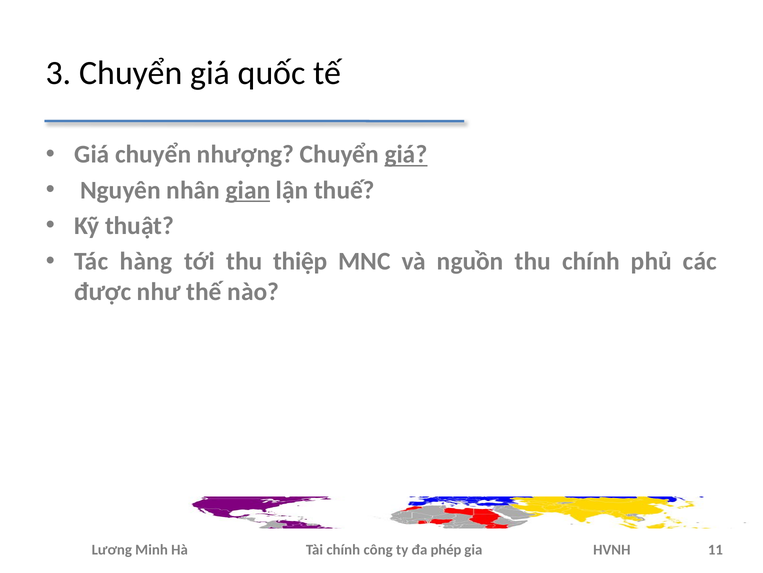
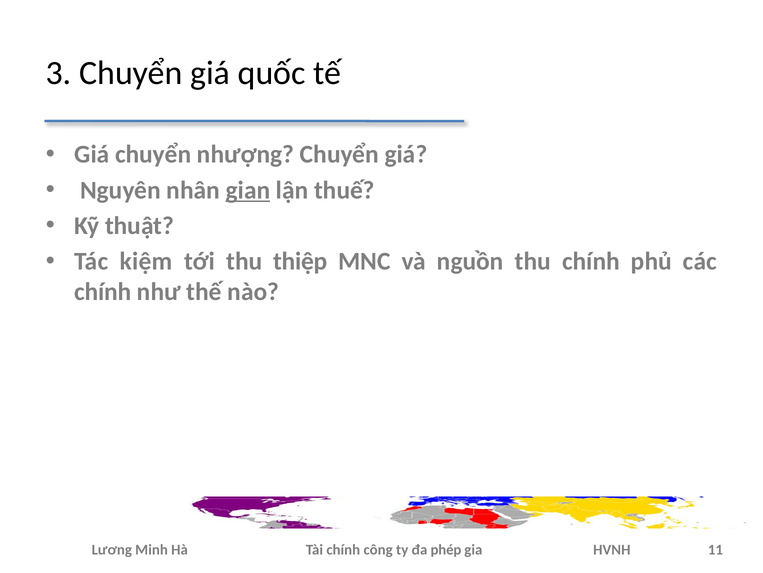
giá underline: present -> none (406, 154)
hàng: hàng -> kiệm (146, 261)
được: được -> chính (103, 292)
